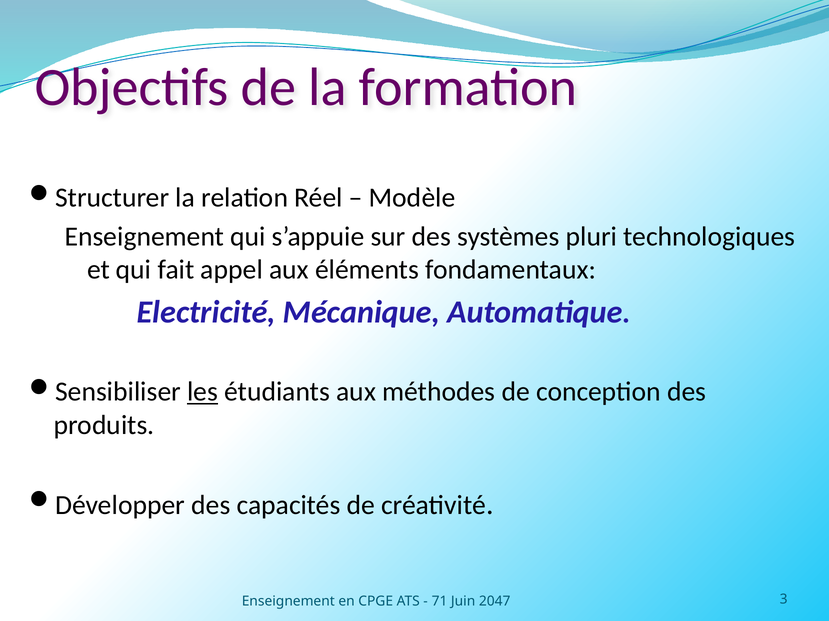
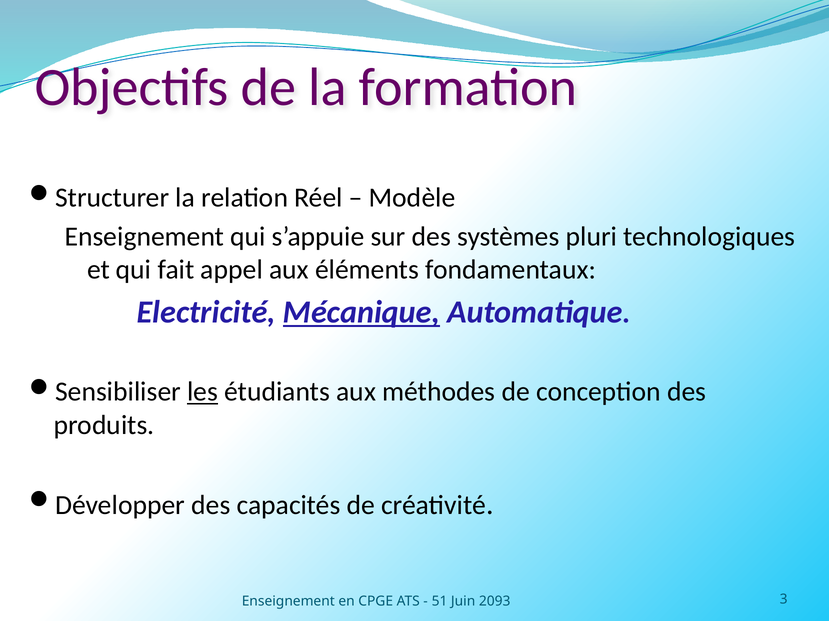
Mécanique underline: none -> present (361, 313)
71: 71 -> 51 (440, 602)
2047: 2047 -> 2093 (495, 602)
